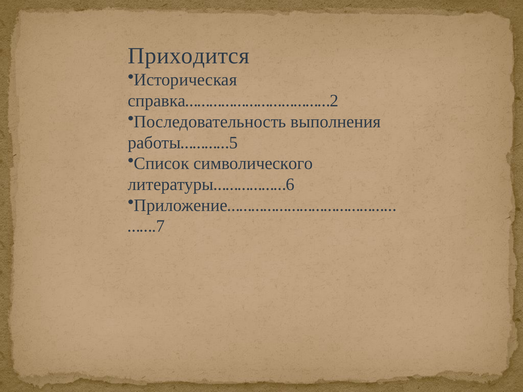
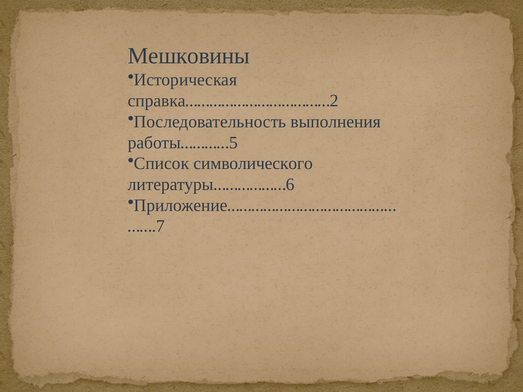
Приходится: Приходится -> Мешковины (189, 56)
